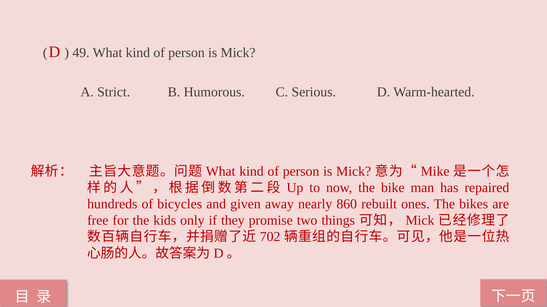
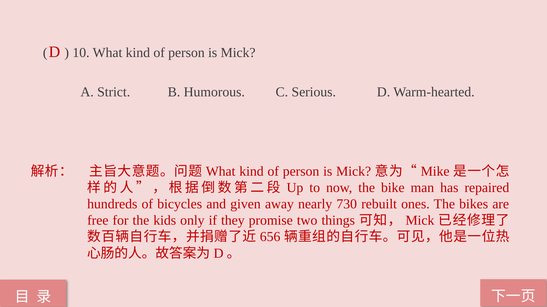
49: 49 -> 10 (81, 53)
860: 860 -> 730 (347, 205)
702: 702 -> 656 (270, 237)
